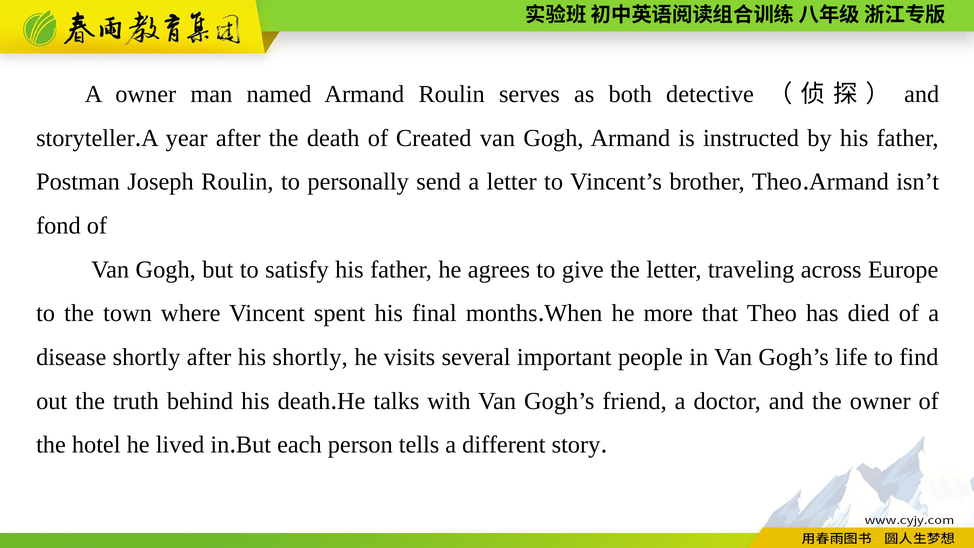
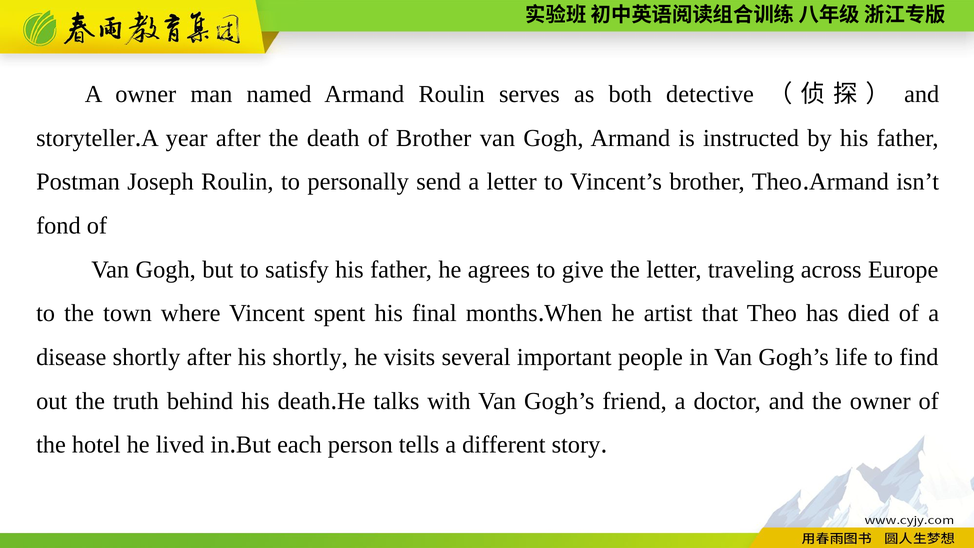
of Created: Created -> Brother (434, 138)
more: more -> artist (668, 313)
